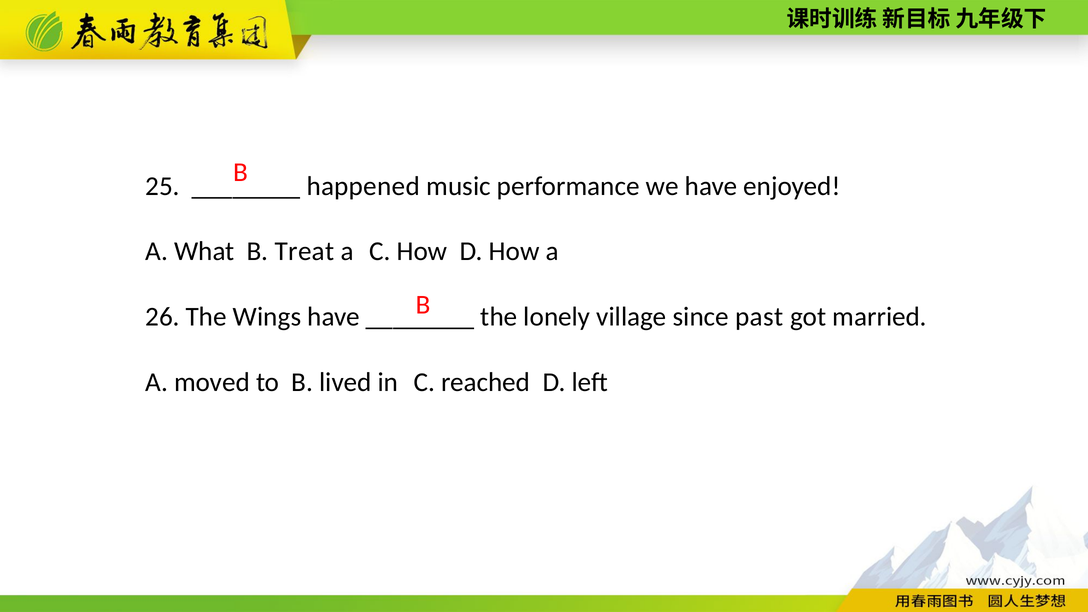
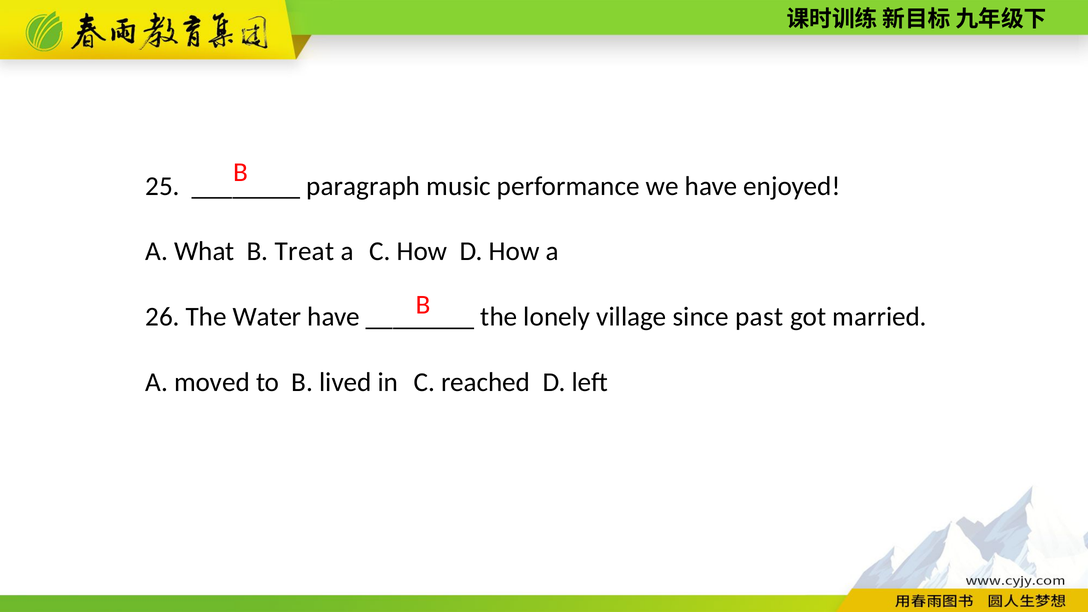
happened: happened -> paragraph (363, 186)
Wings: Wings -> Water (267, 317)
